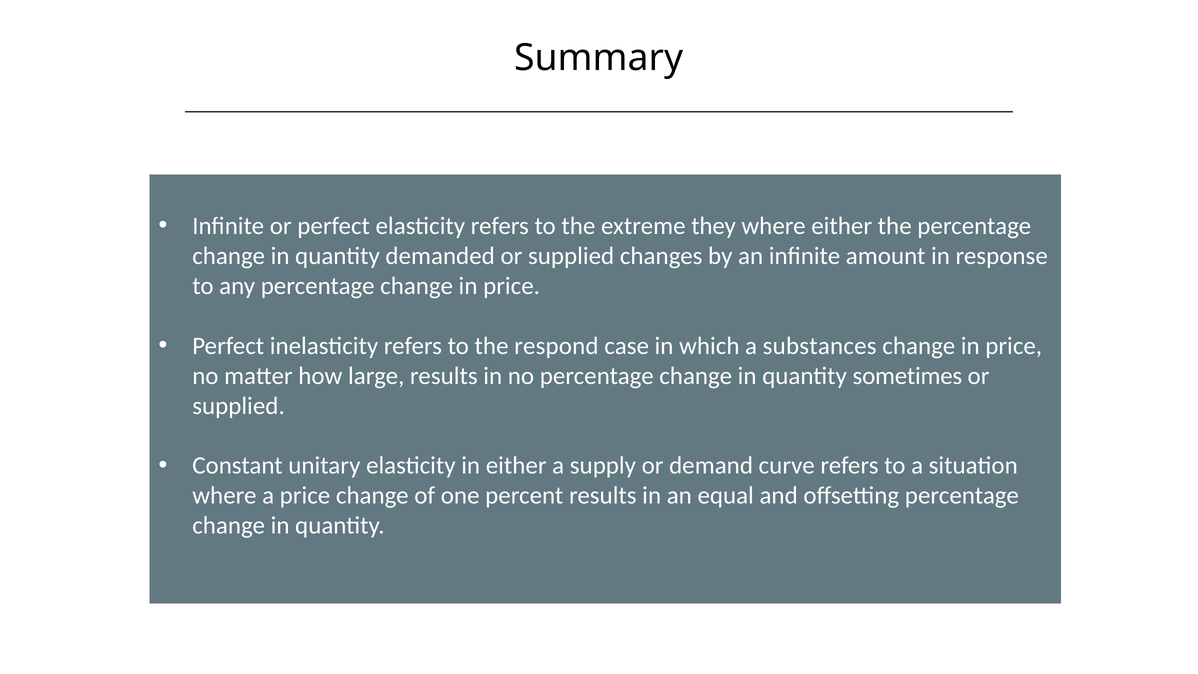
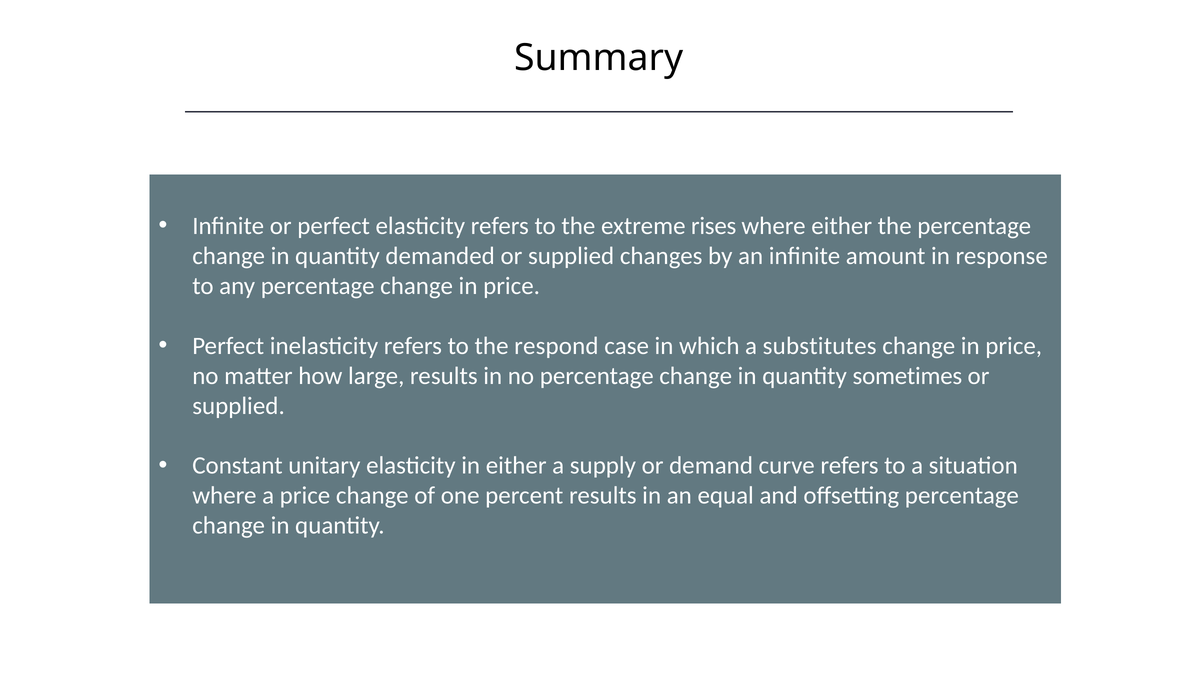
they: they -> rises (714, 226)
substances: substances -> substitutes (820, 346)
